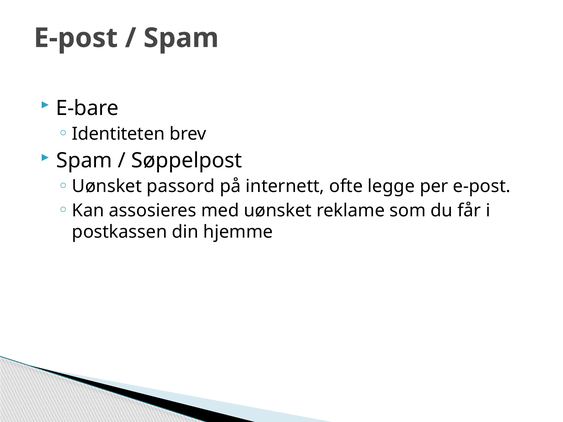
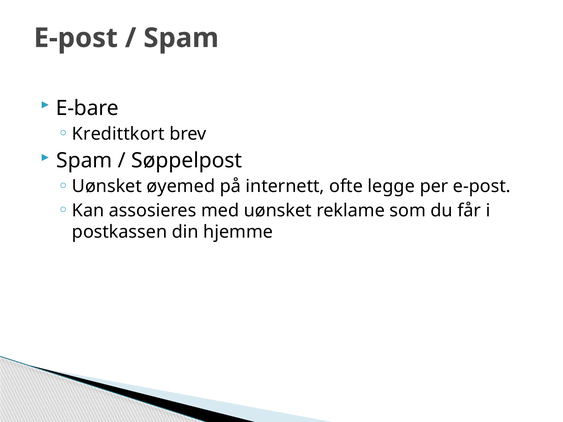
Identiteten: Identiteten -> Kredittkort (118, 134)
passord: passord -> øyemed (181, 186)
